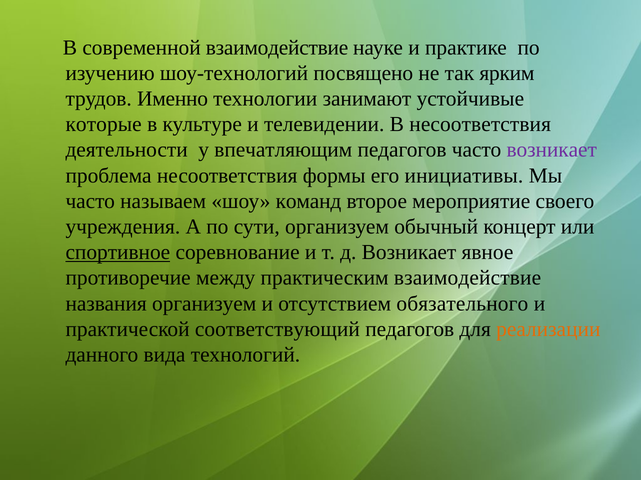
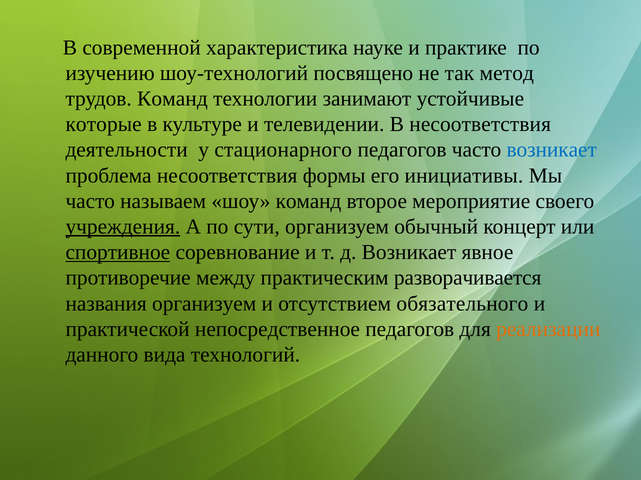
современной взаимодействие: взаимодействие -> характеристика (277, 48)
ярким: ярким -> метод (507, 73)
трудов Именно: Именно -> Команд (172, 99)
впечатляющим: впечатляющим -> стационарного (283, 150)
возникает colour: purple -> blue (552, 150)
учреждения underline: none -> present (123, 227)
практическим взаимодействие: взаимодействие -> разворачивается (468, 278)
соответствующий: соответствующий -> непосредственное (277, 330)
